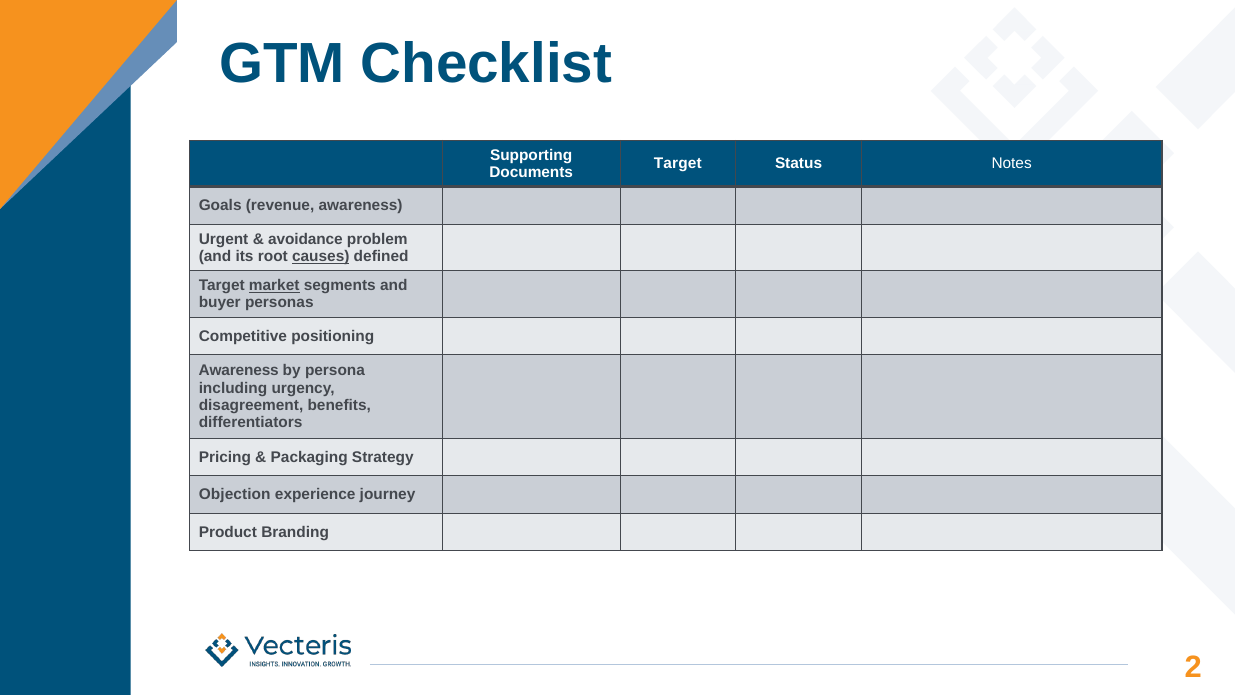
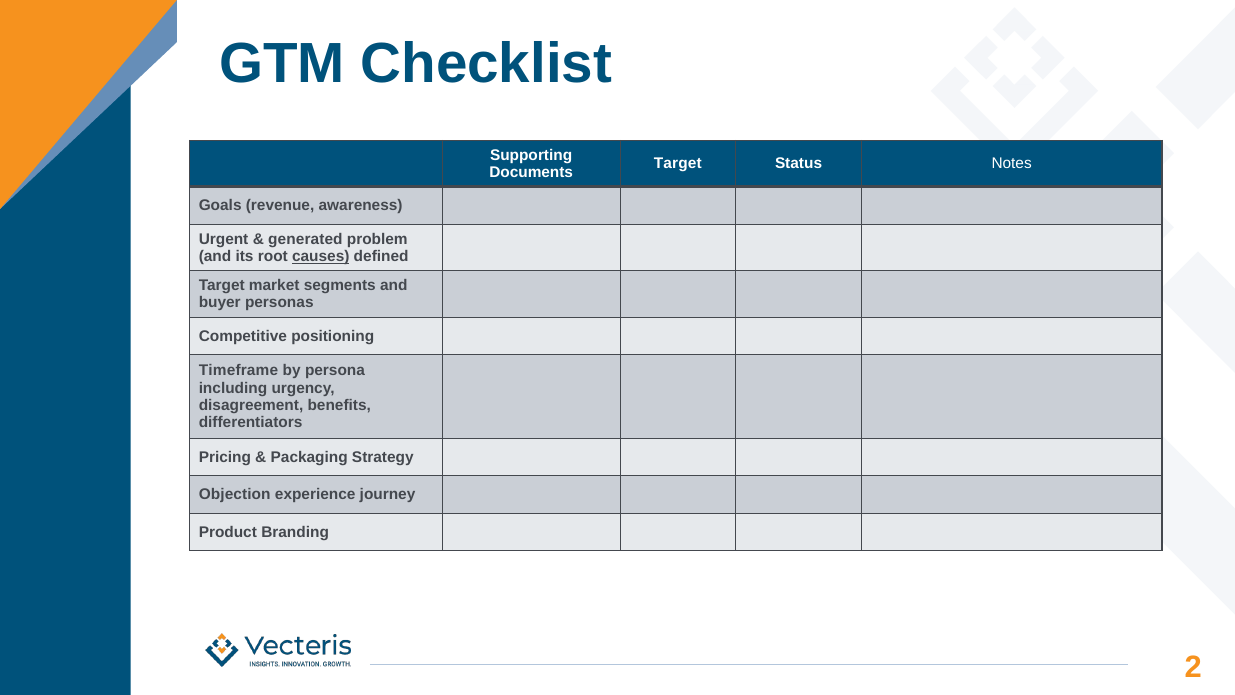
avoidance: avoidance -> generated (305, 239)
market underline: present -> none (274, 285)
Awareness: Awareness -> Timeframe (239, 371)
